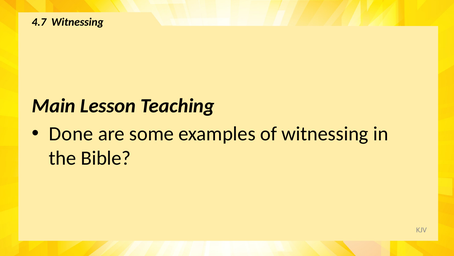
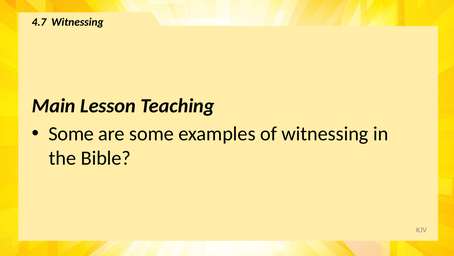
Done: Done -> Some (71, 134)
